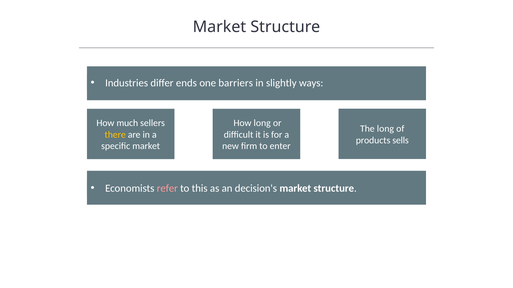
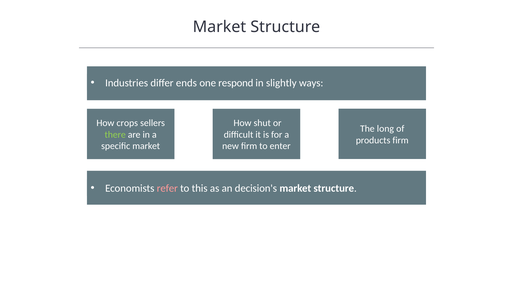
barriers: barriers -> respond (236, 83)
much: much -> crops (127, 123)
How long: long -> shut (262, 123)
there colour: yellow -> light green (115, 135)
products sells: sells -> firm (401, 141)
